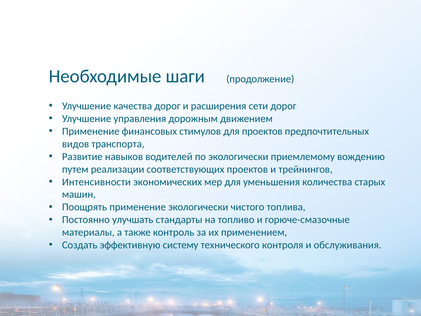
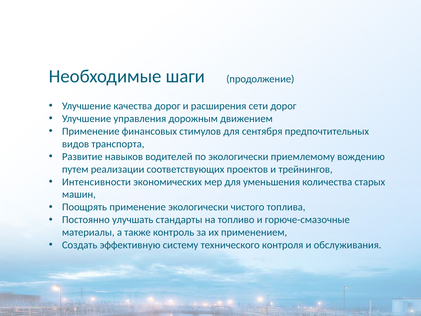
для проектов: проектов -> сентября (262, 131)
